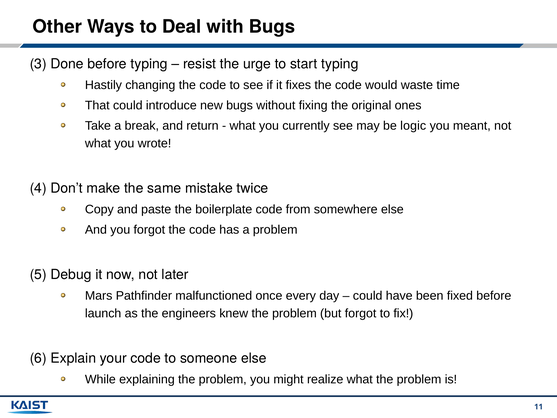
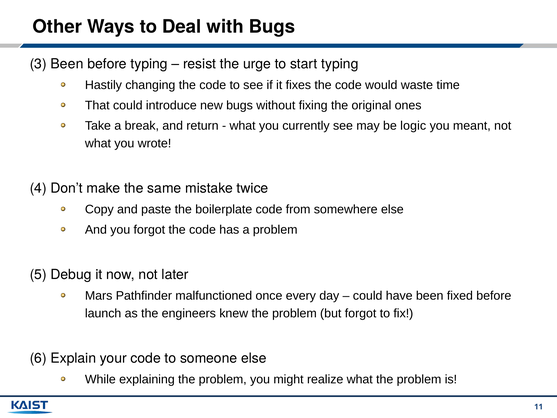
3 Done: Done -> Been (67, 64)
